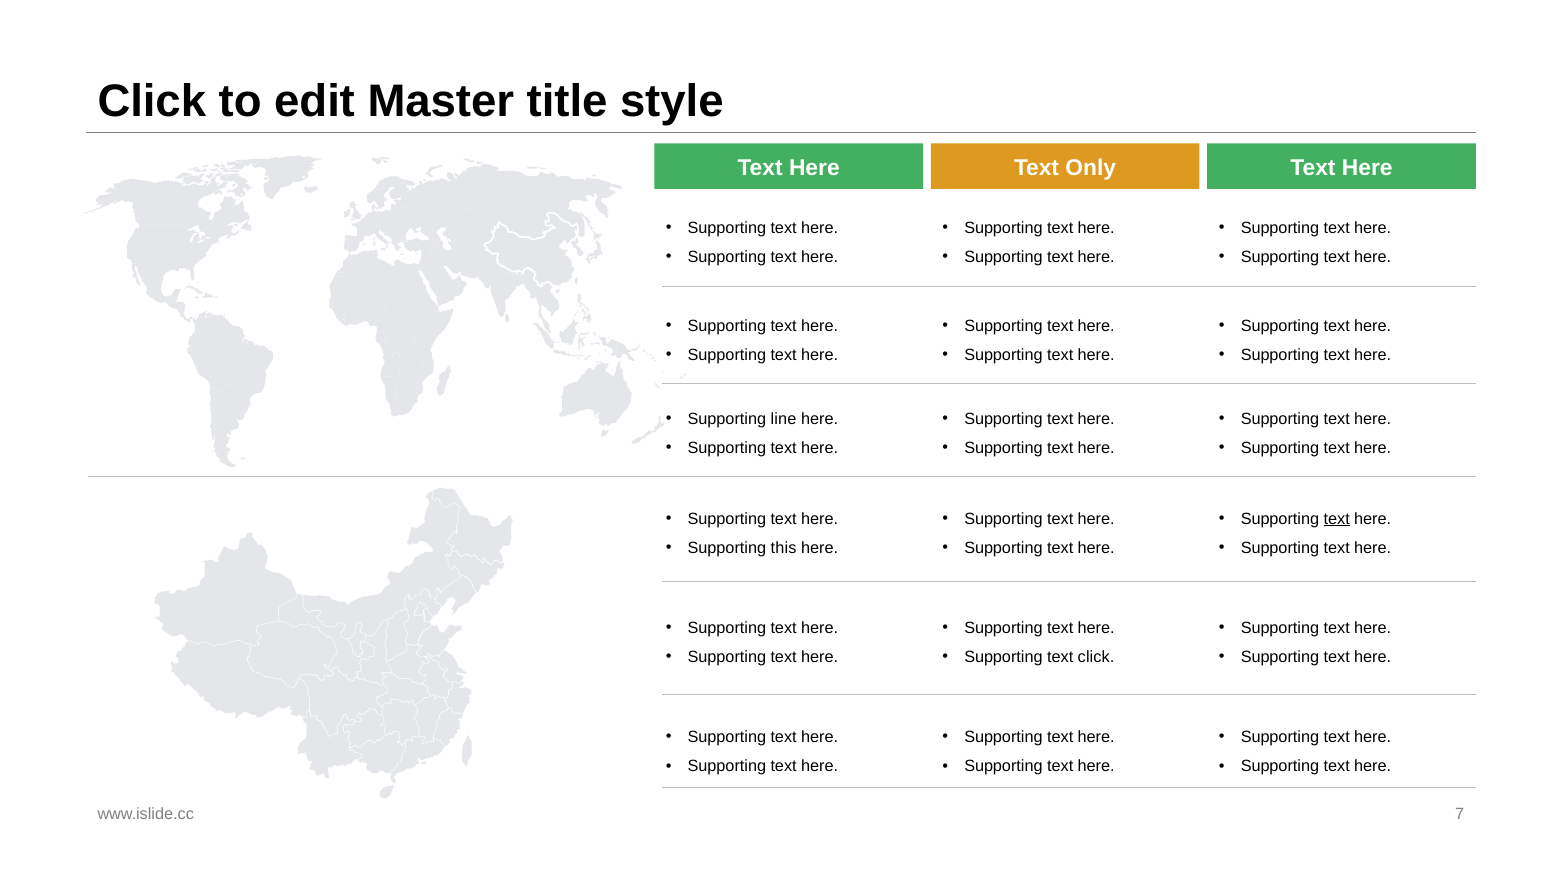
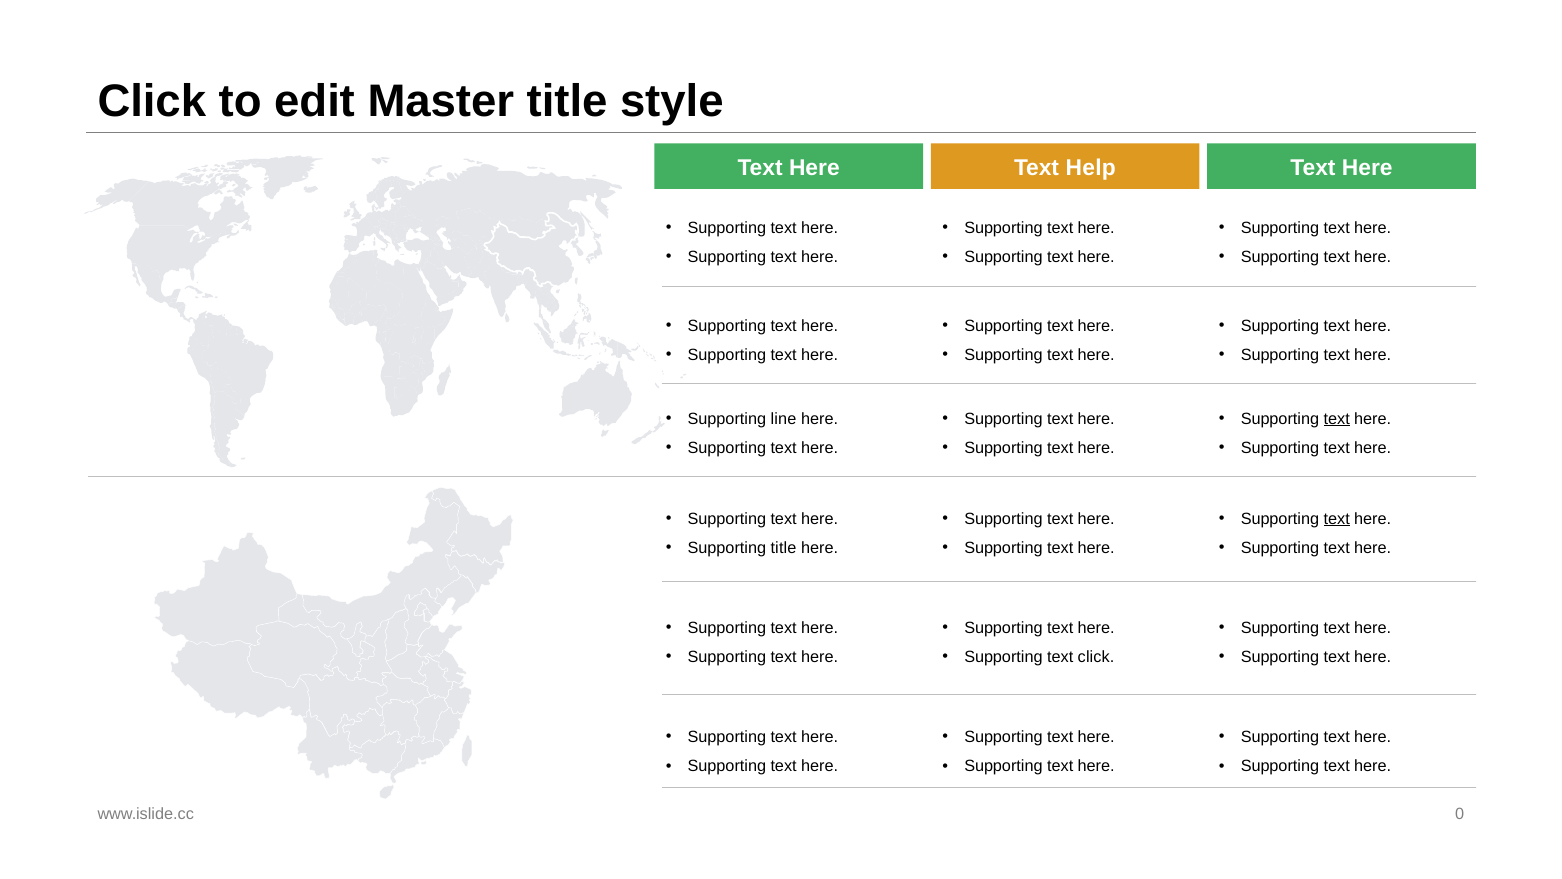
Only: Only -> Help (1091, 168)
text underline: none -> present (1337, 419)
Supporting this: this -> title (784, 548)
7: 7 -> 0 (1460, 814)
